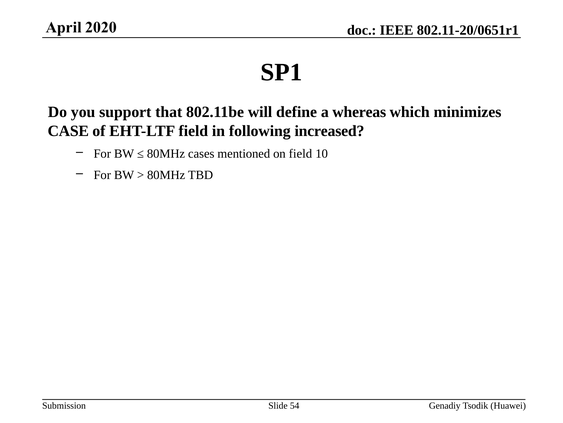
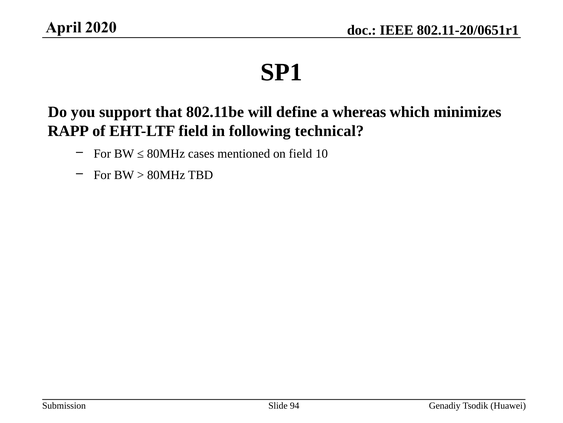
CASE: CASE -> RAPP (68, 131)
increased: increased -> technical (329, 131)
54: 54 -> 94 (295, 405)
